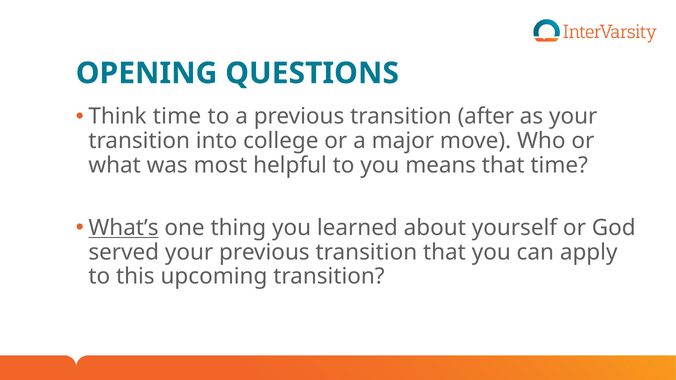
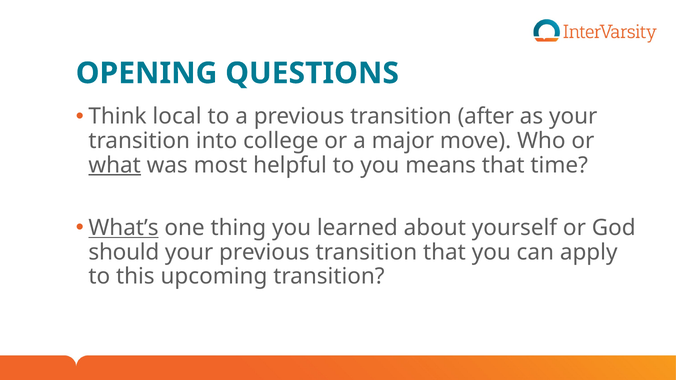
Think time: time -> local (177, 117)
what underline: none -> present (115, 165)
served: served -> should (124, 252)
